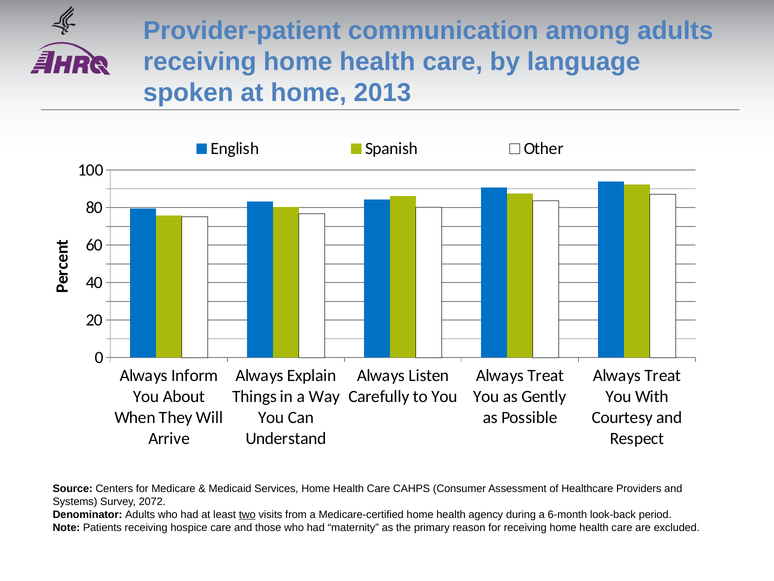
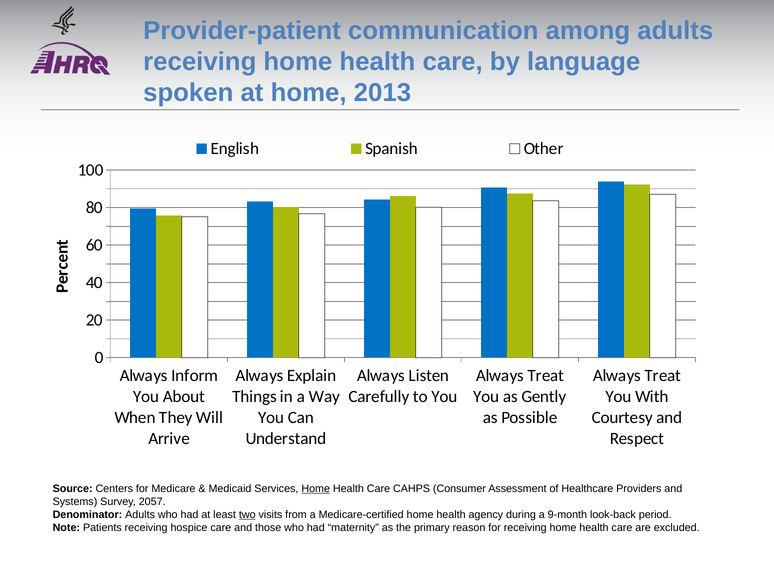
Home underline: none -> present (316, 488)
2072: 2072 -> 2057 (152, 501)
6-month: 6-month -> 9-month (567, 514)
